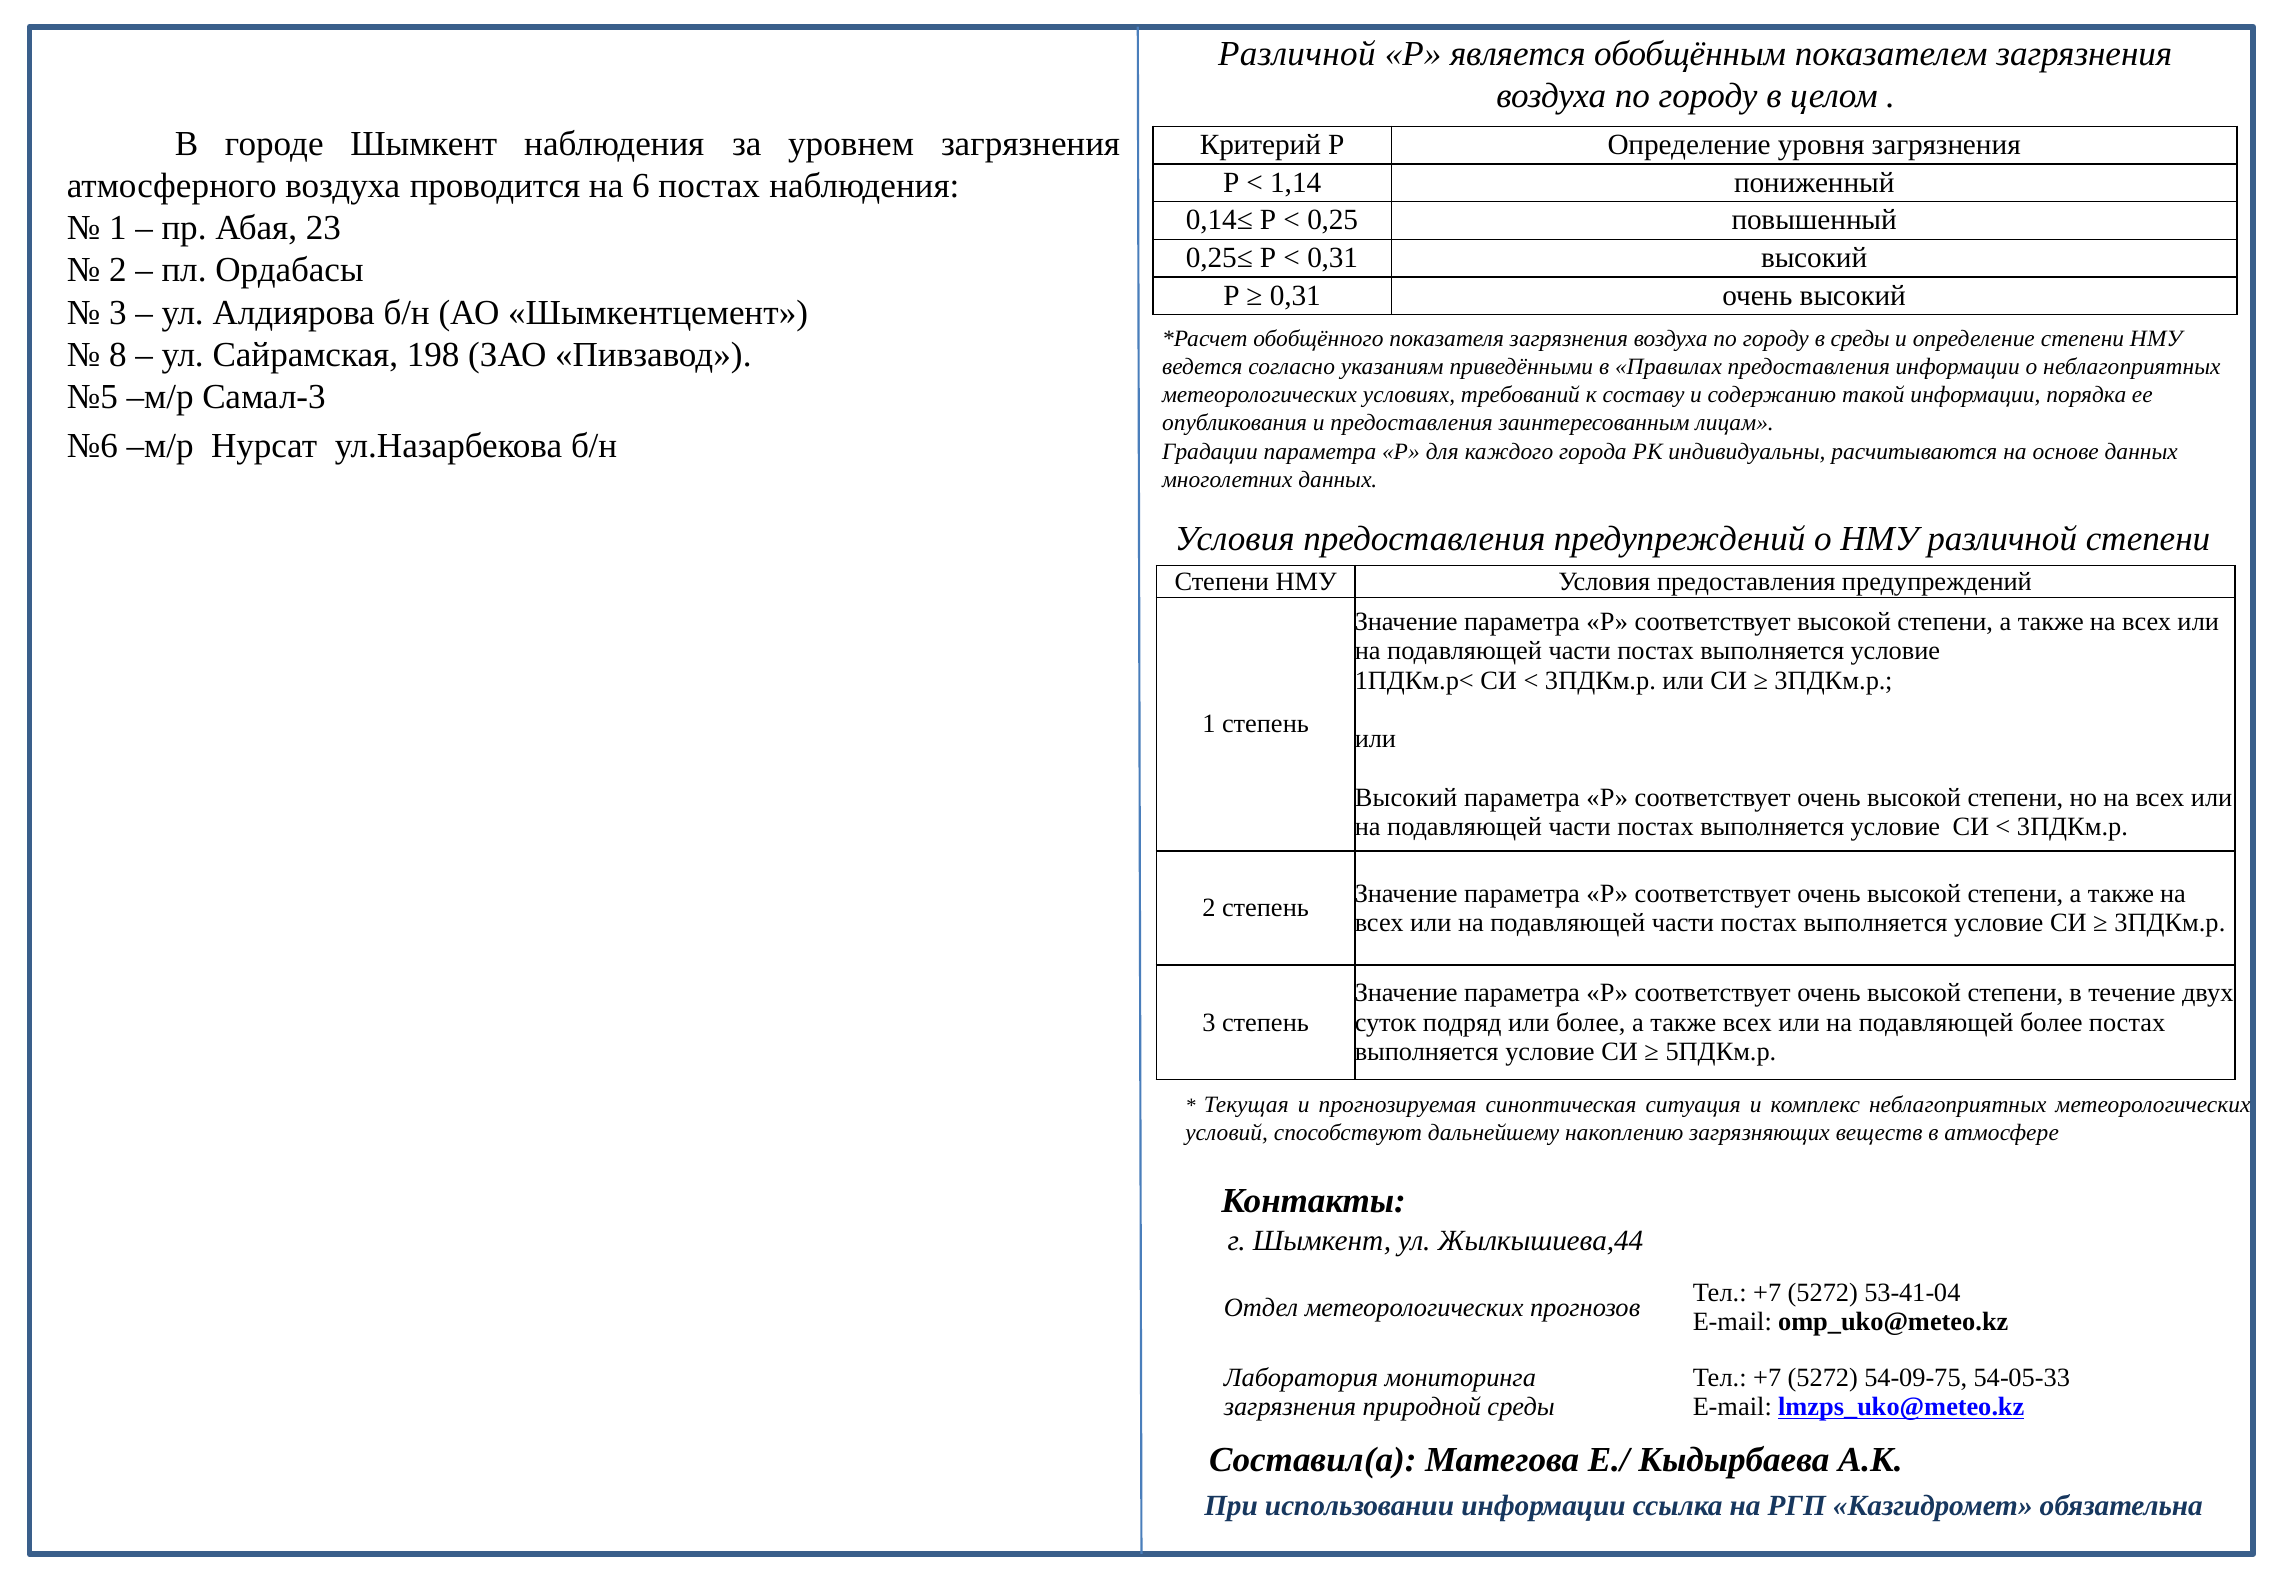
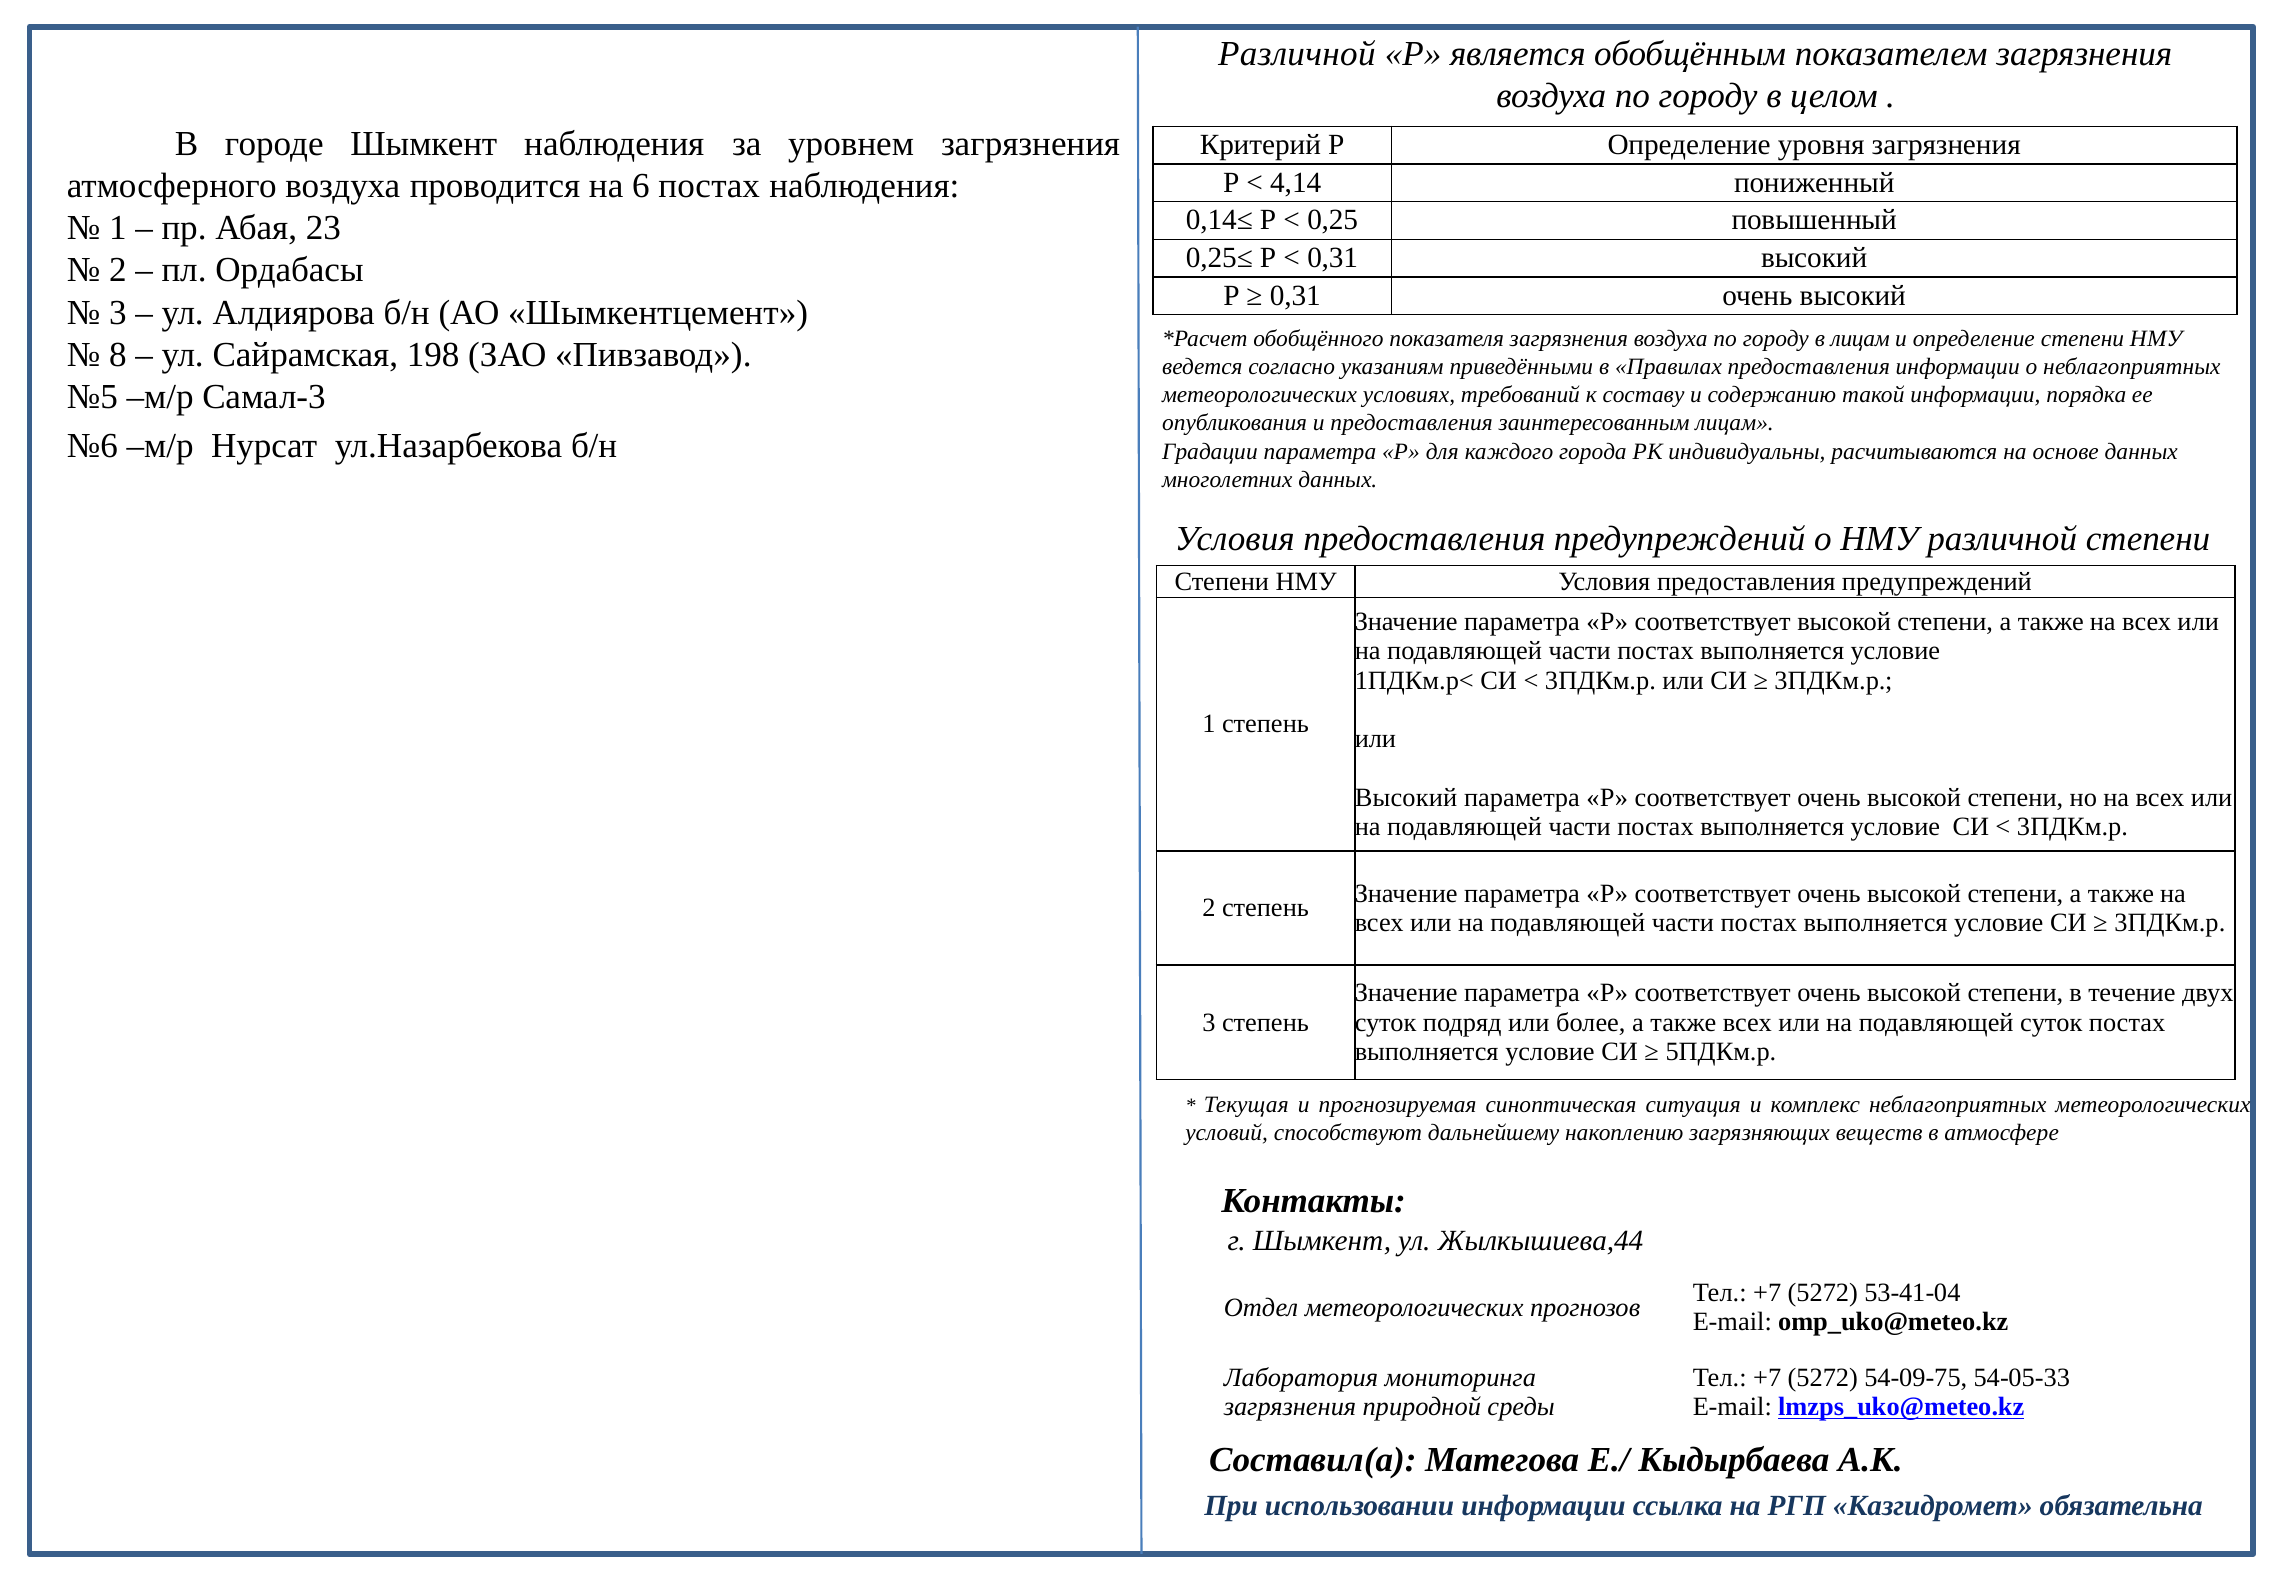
1,14: 1,14 -> 4,14 (1296, 183)
в среды: среды -> лицам (1860, 339)
подавляющей более: более -> суток (2051, 1022)
